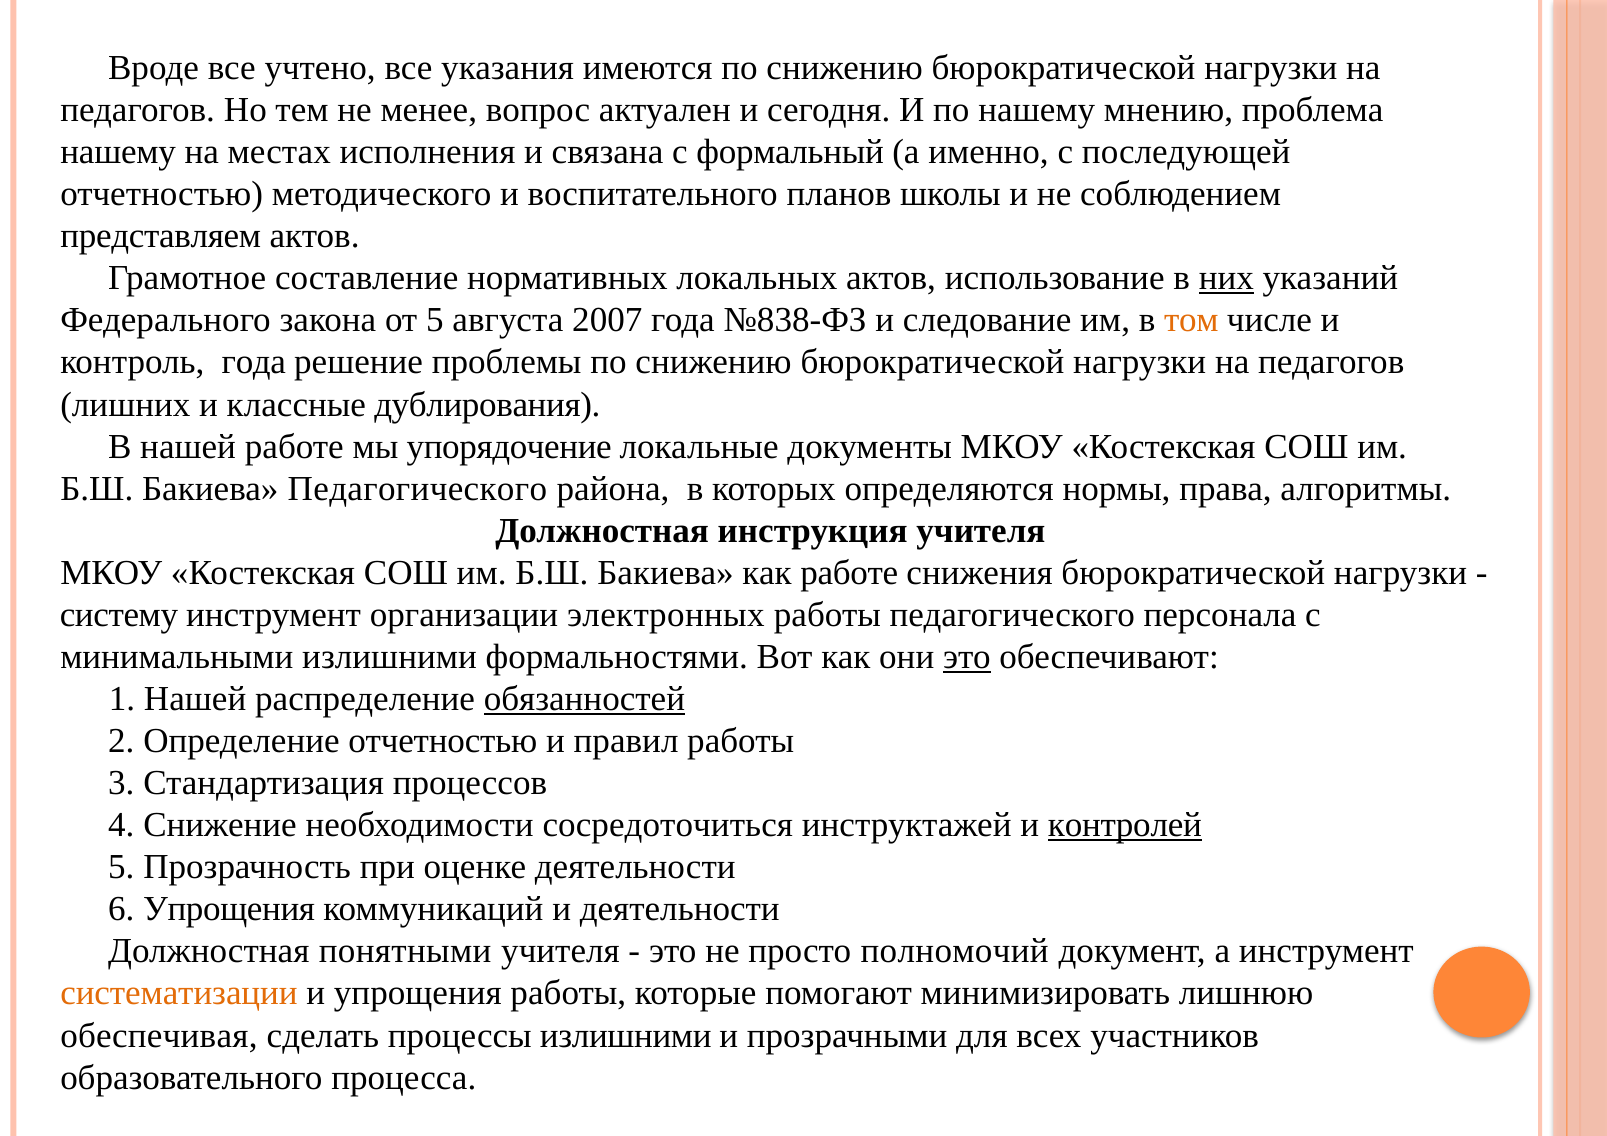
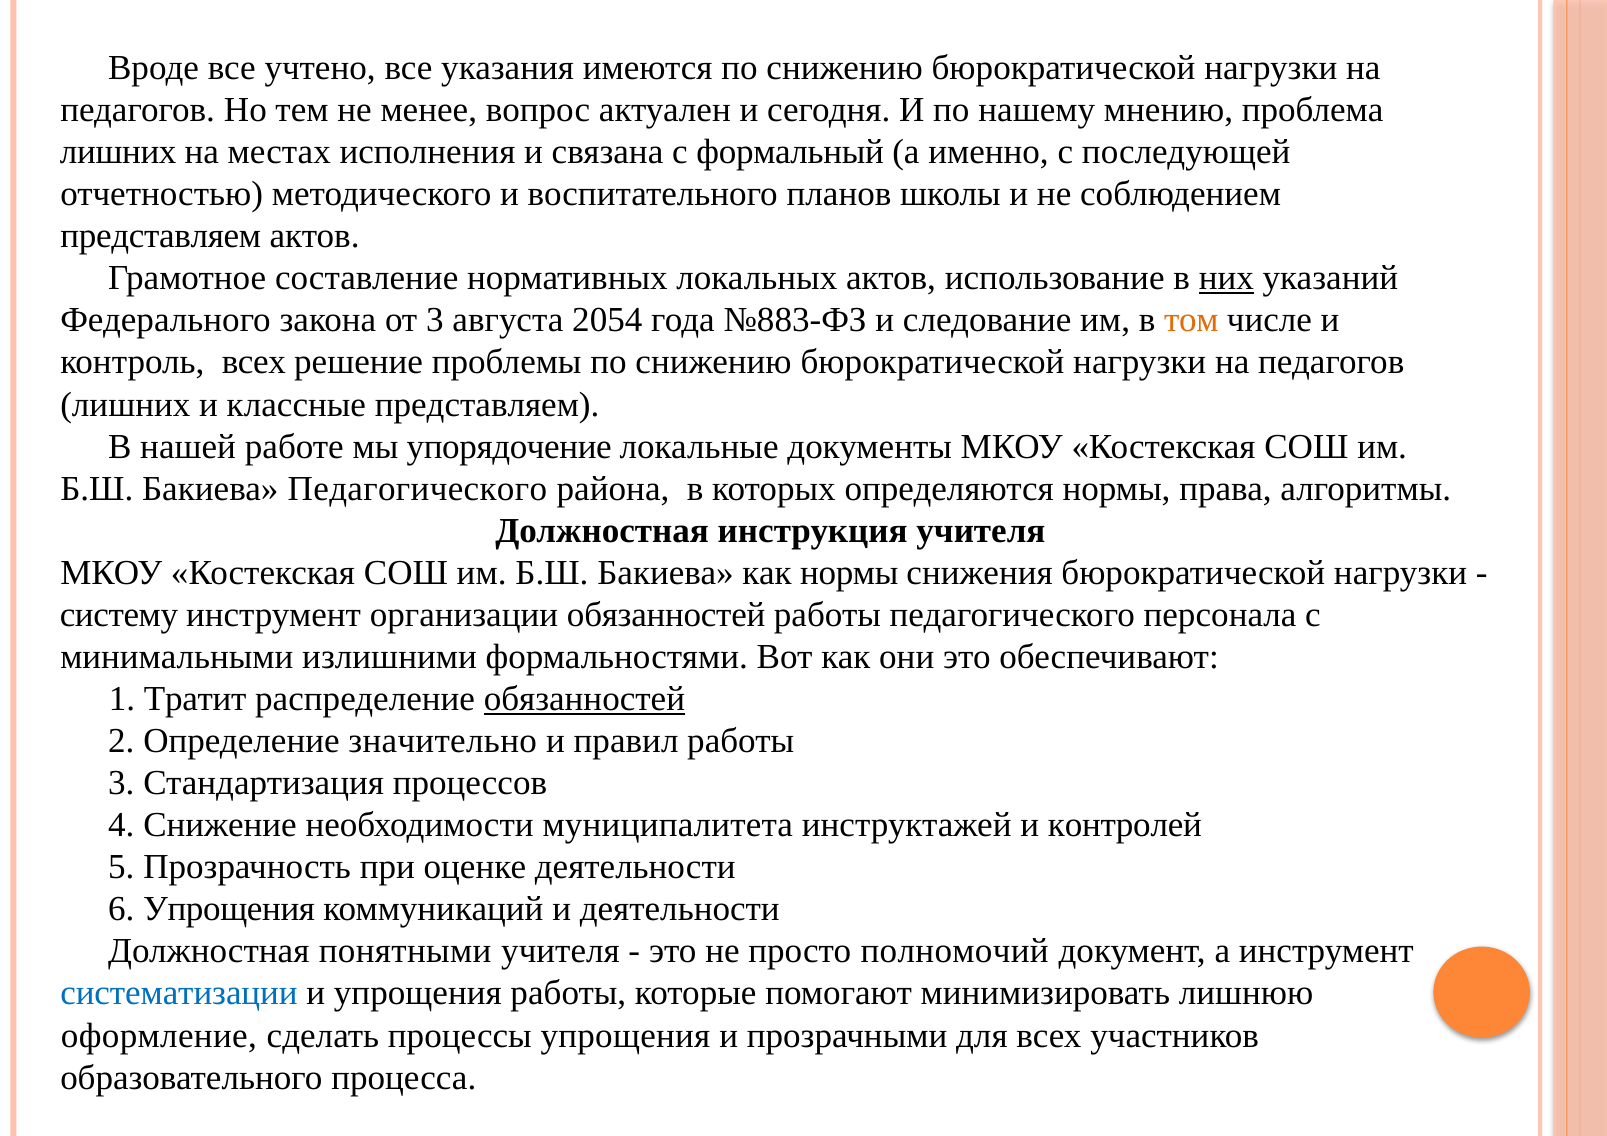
нашему: нашему -> лишних (118, 152)
от 5: 5 -> 3 (435, 320)
2007: 2007 -> 2054 (607, 320)
№838-ФЗ: №838-ФЗ -> №883-ФЗ (795, 320)
контроль года: года -> всех (254, 362)
классные дублирования: дублирования -> представляем (487, 404)
как работе: работе -> нормы (849, 573)
организации электронных: электронных -> обязанностей (666, 615)
это underline: present -> none (967, 657)
1 Нашей: Нашей -> Тратит (195, 699)
Определение отчетностью: отчетностью -> значительно (443, 741)
сосредоточиться: сосредоточиться -> муниципалитета (668, 825)
контролей underline: present -> none (1125, 825)
систематизации colour: orange -> blue (179, 993)
обеспечивая: обеспечивая -> оформление (159, 1036)
процессы излишними: излишними -> упрощения (625, 1036)
